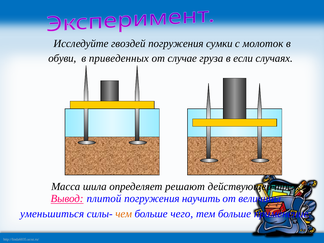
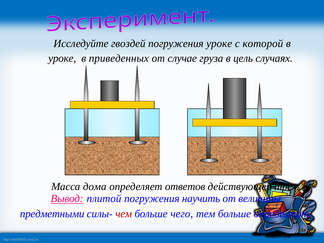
погружения сумки: сумки -> уроке (219, 44)
молоток: молоток -> которой (263, 44)
обуви: обуви -> уроке (62, 58)
если: если -> цель (243, 58)
шила: шила -> дома (95, 186)
решают: решают -> ответов (185, 186)
уменьшиться: уменьшиться -> предметными (52, 214)
чем colour: orange -> red (124, 214)
применение: применение -> определяют (283, 214)
